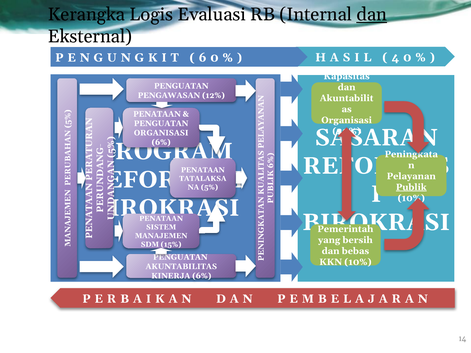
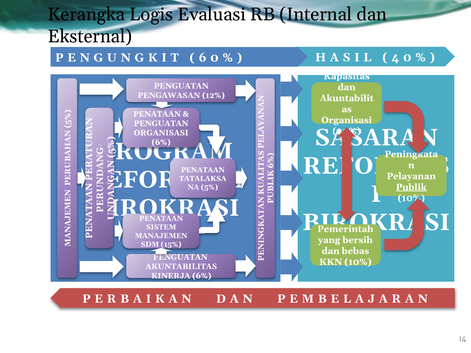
dan underline: present -> none (372, 15)
